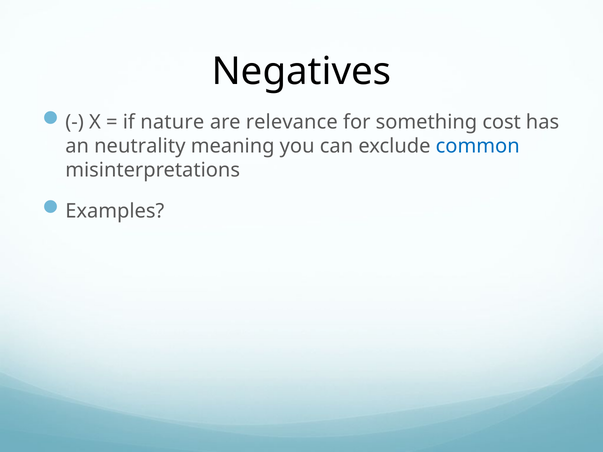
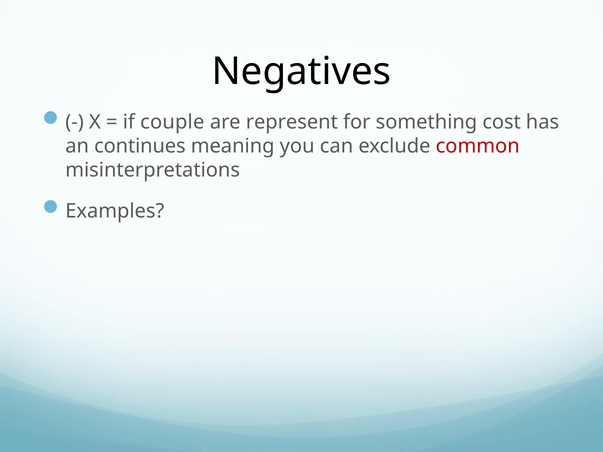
nature: nature -> couple (172, 122)
relevance: relevance -> represent (292, 122)
neutrality: neutrality -> continues (140, 146)
common colour: blue -> red (478, 146)
